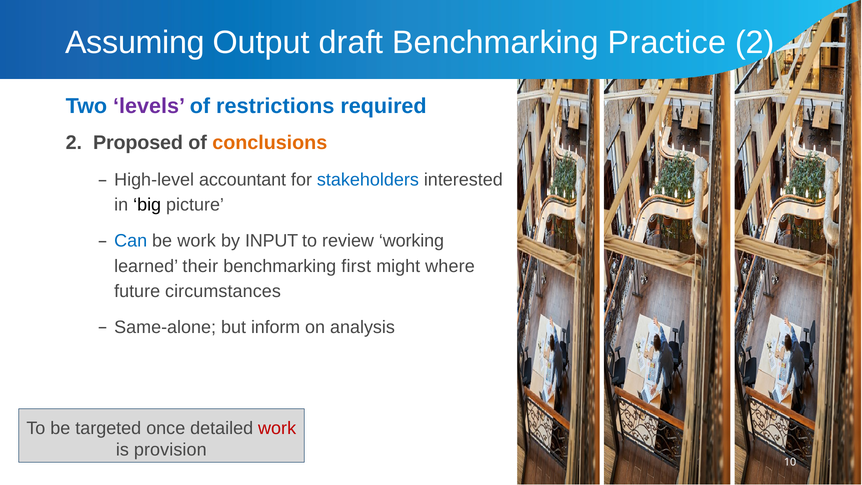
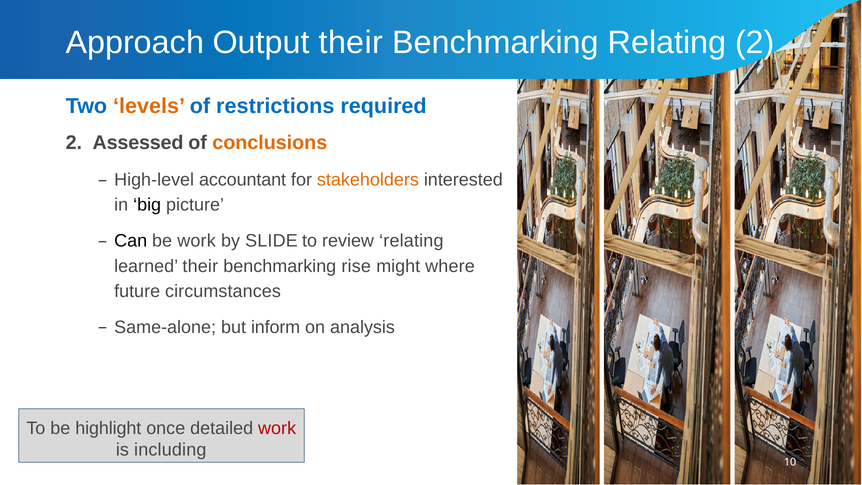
Assuming: Assuming -> Approach (135, 43)
Output draft: draft -> their (351, 43)
Benchmarking Practice: Practice -> Relating (667, 43)
levels colour: purple -> orange (149, 106)
Proposed: Proposed -> Assessed (138, 143)
stakeholders colour: blue -> orange (368, 180)
Can colour: blue -> black (131, 241)
INPUT: INPUT -> SLIDE (271, 241)
review working: working -> relating (411, 241)
first: first -> rise (356, 266)
targeted: targeted -> highlight (108, 428)
provision: provision -> including (170, 450)
